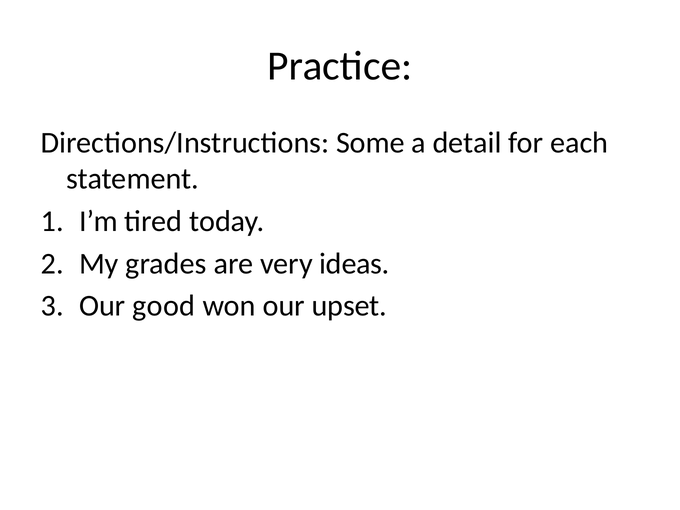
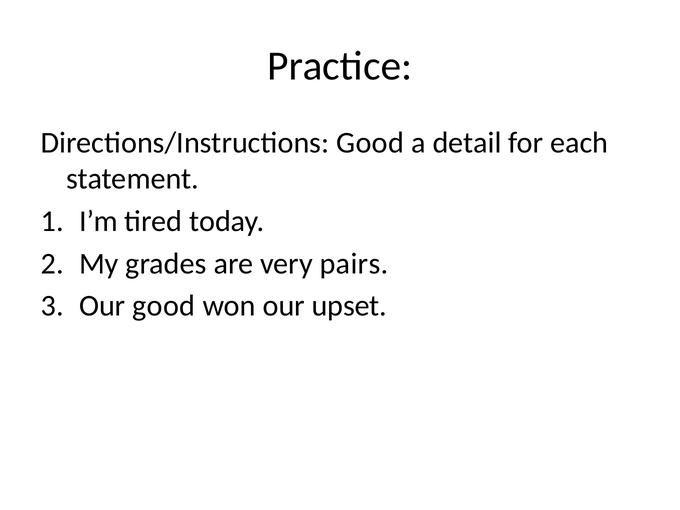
Directions/Instructions Some: Some -> Good (370, 143)
ideas: ideas -> pairs (354, 264)
